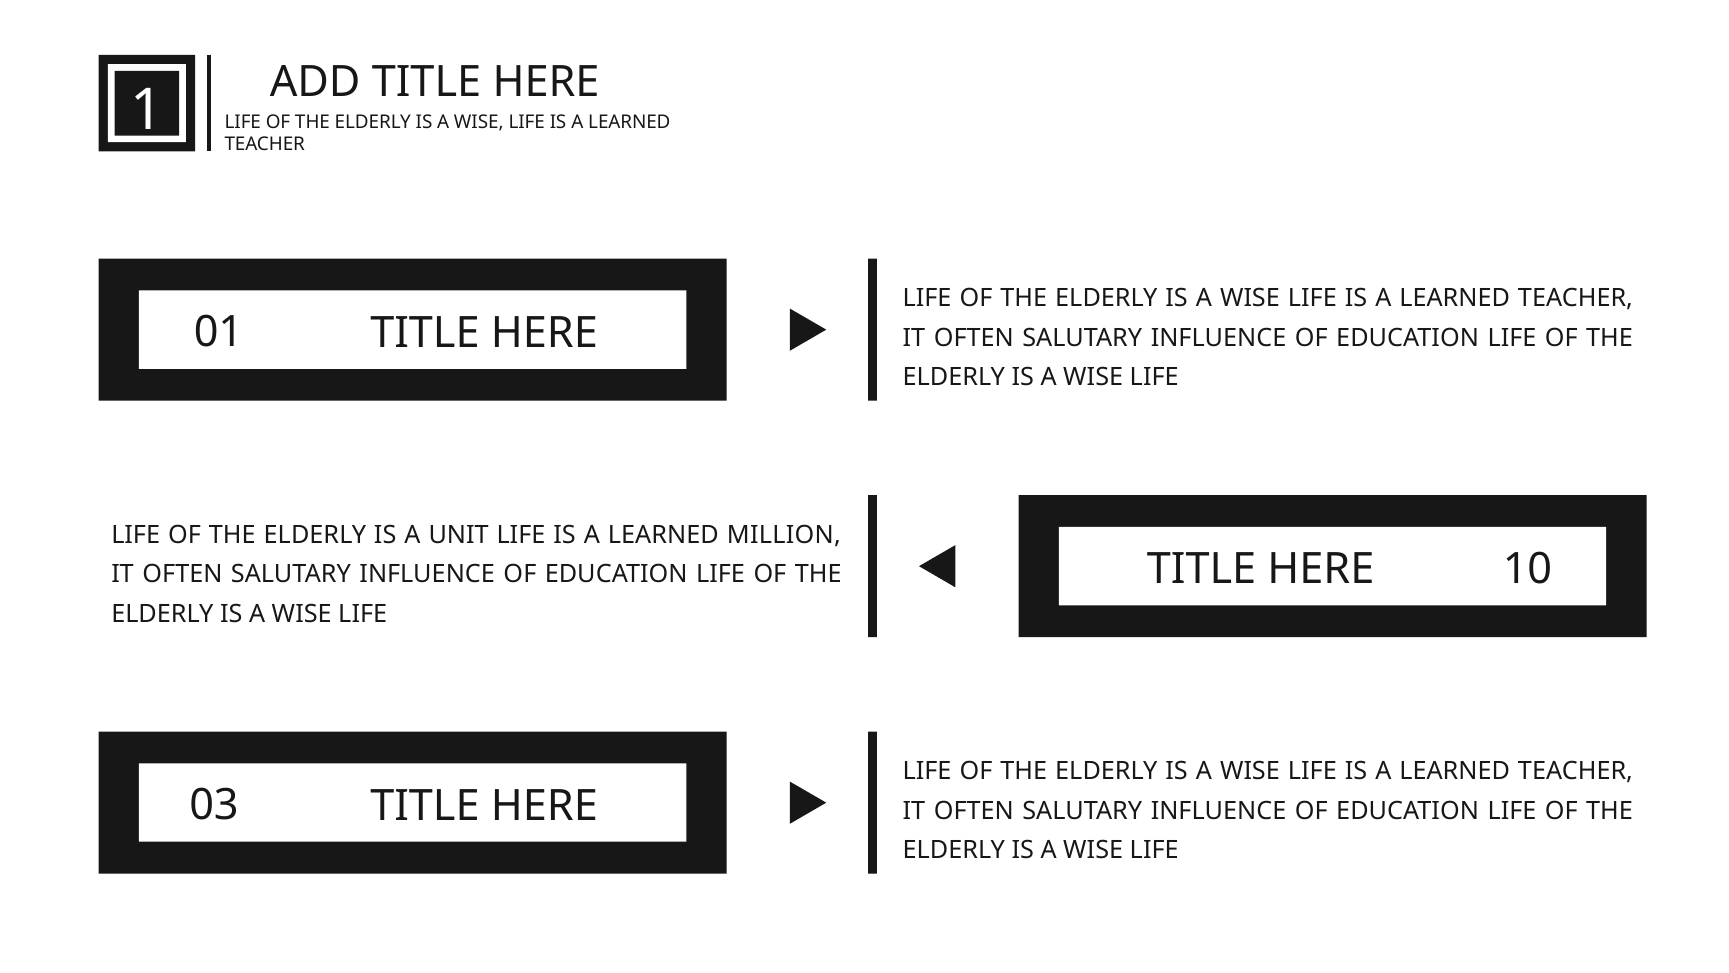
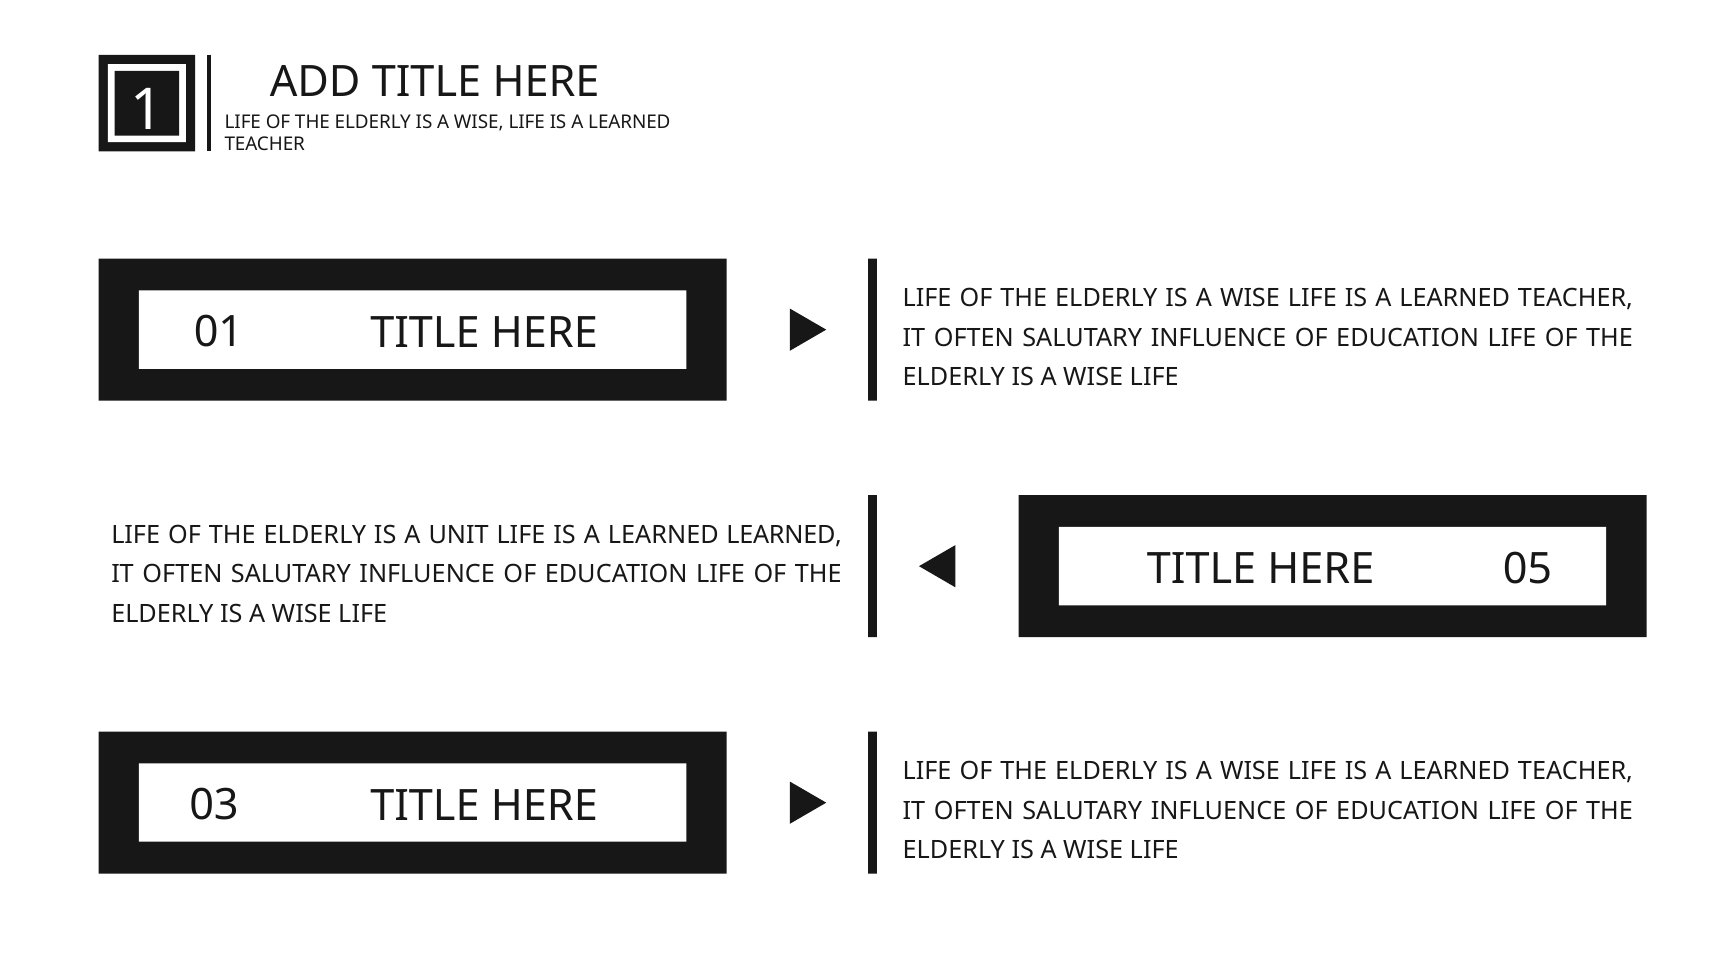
LEARNED MILLION: MILLION -> LEARNED (784, 535)
10: 10 -> 05 (1527, 568)
